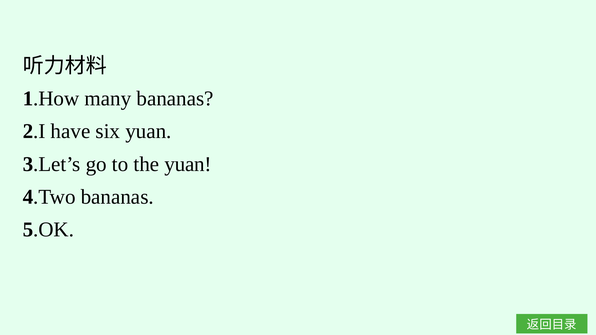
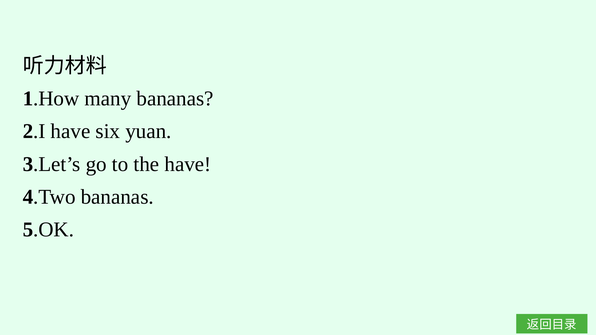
the yuan: yuan -> have (188, 164)
